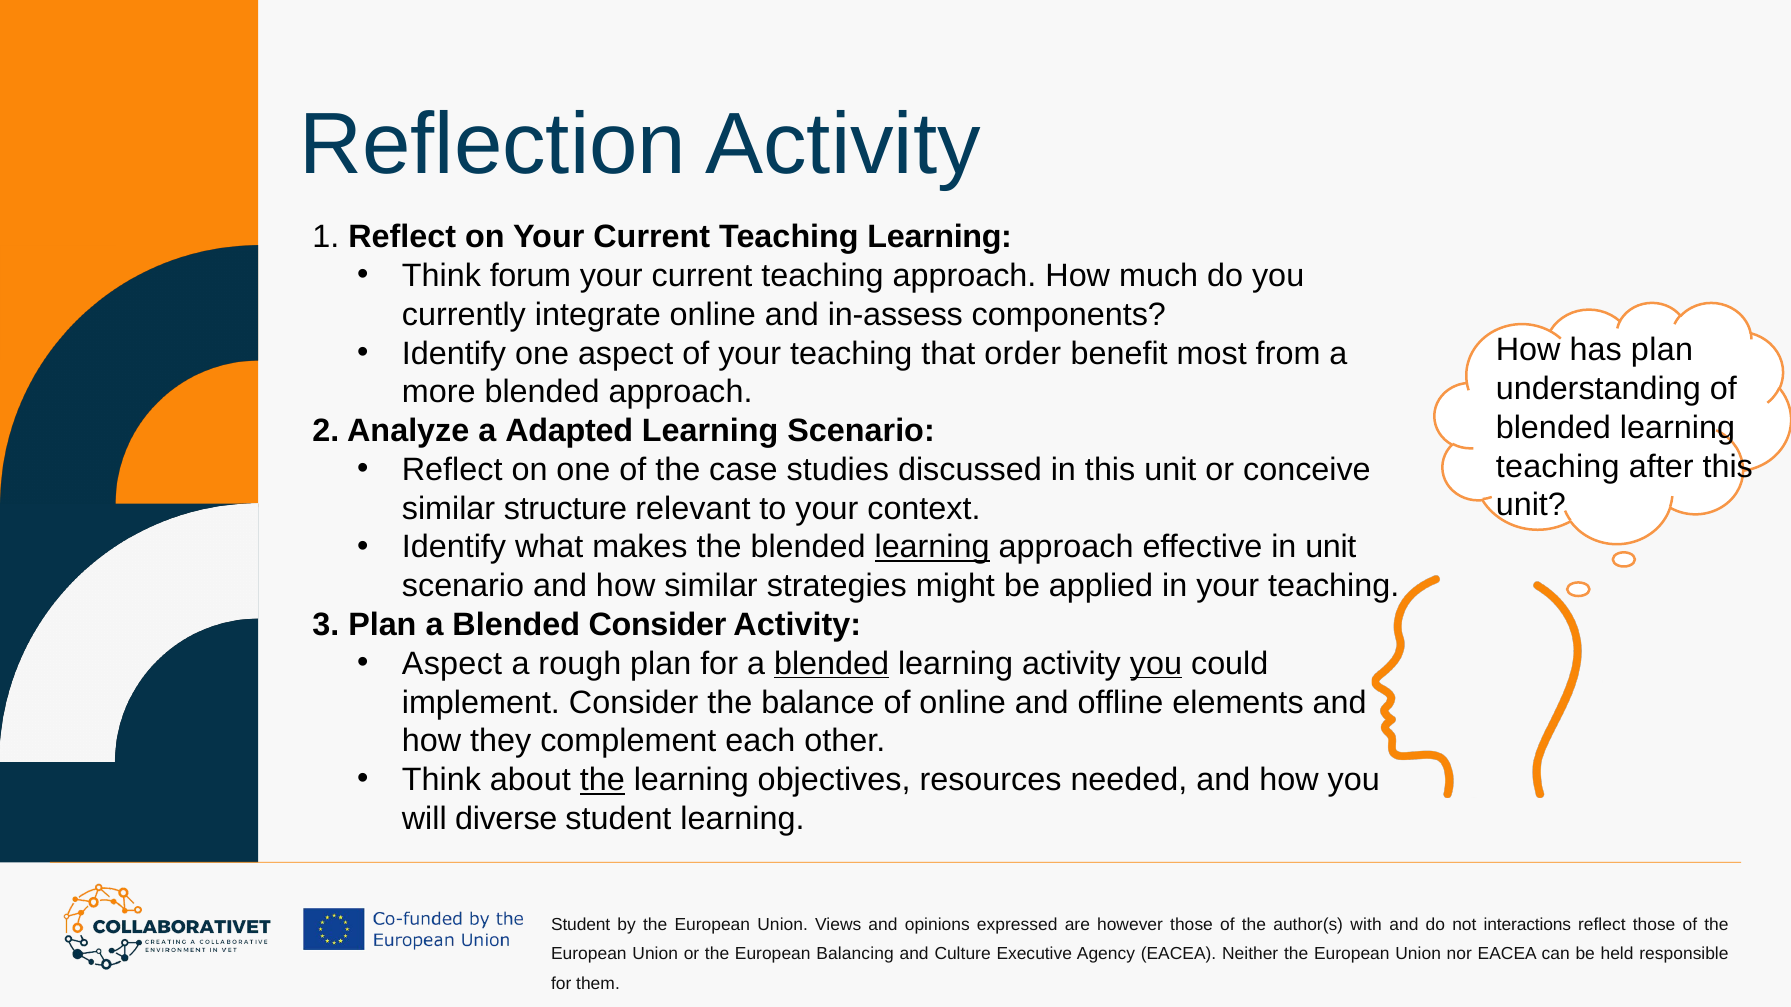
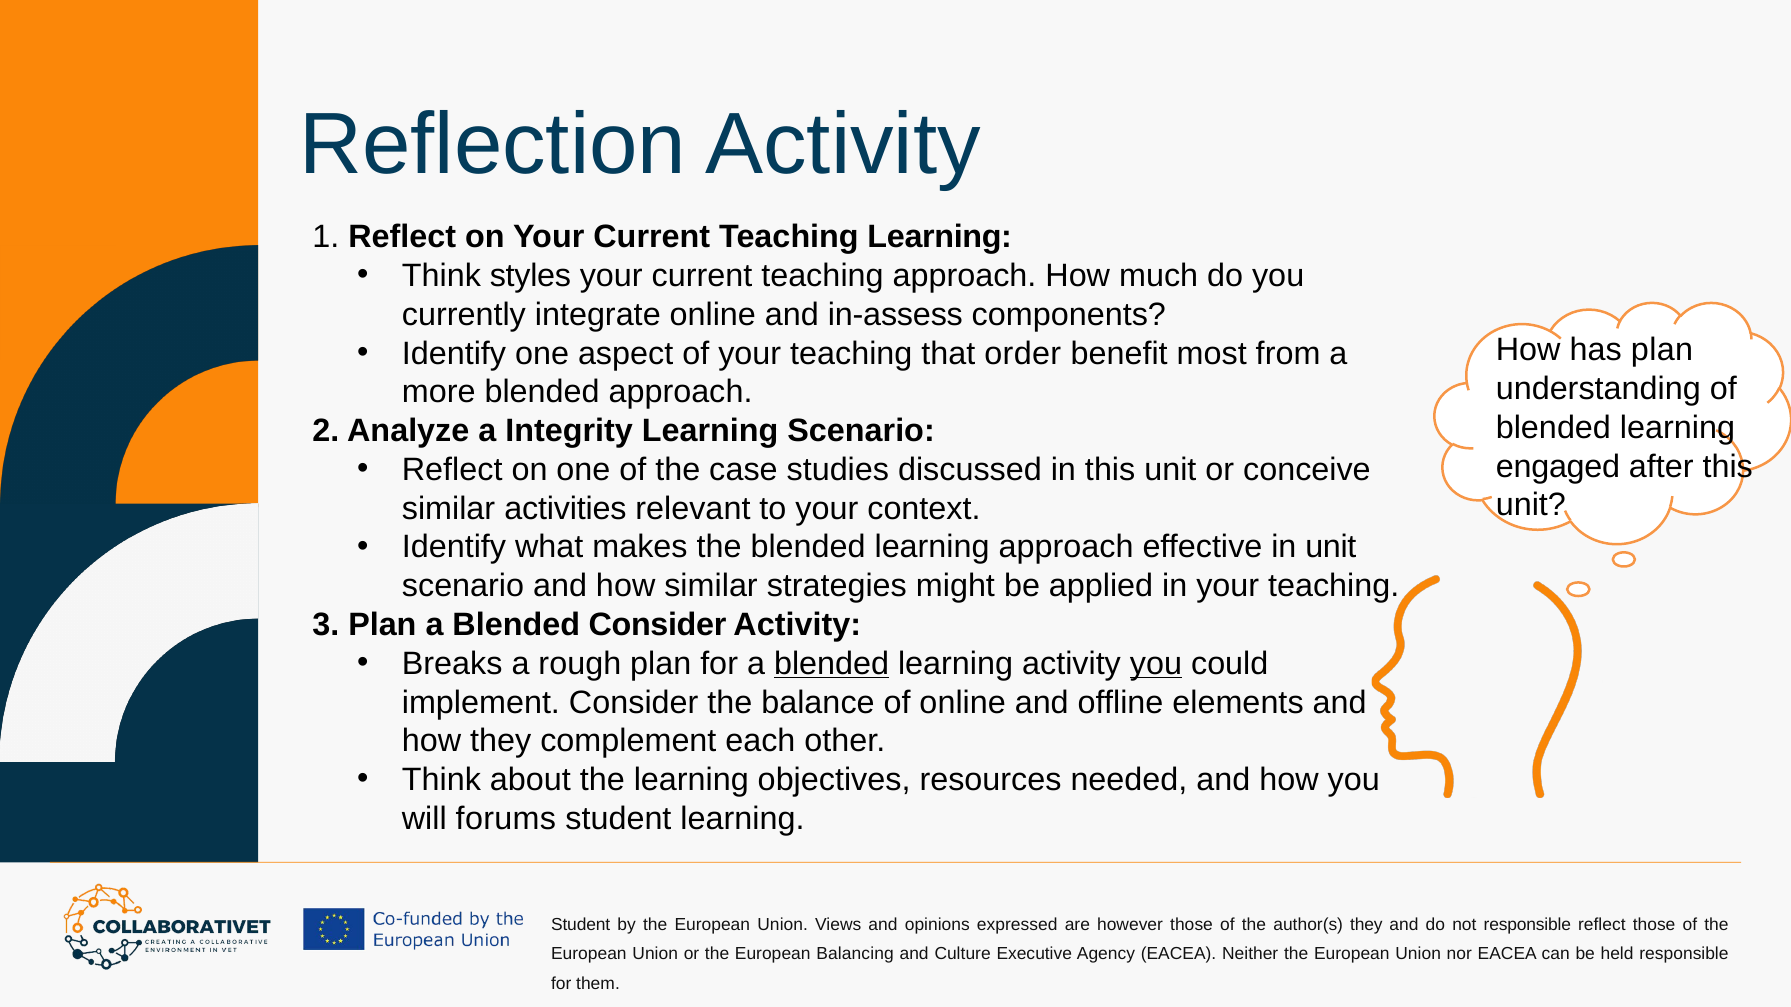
forum: forum -> styles (530, 276)
Adapted: Adapted -> Integrity (569, 431)
teaching: teaching -> engaged (1558, 467)
structure: structure -> activities (565, 509)
learning underline: present -> none (932, 548)
Aspect: Aspect -> Breaks (452, 664)
the underline: present -> none (602, 780)
diverse: diverse -> forums (506, 819)
author(s with: with -> they (1366, 925)
not interactions: interactions -> responsible (1527, 925)
